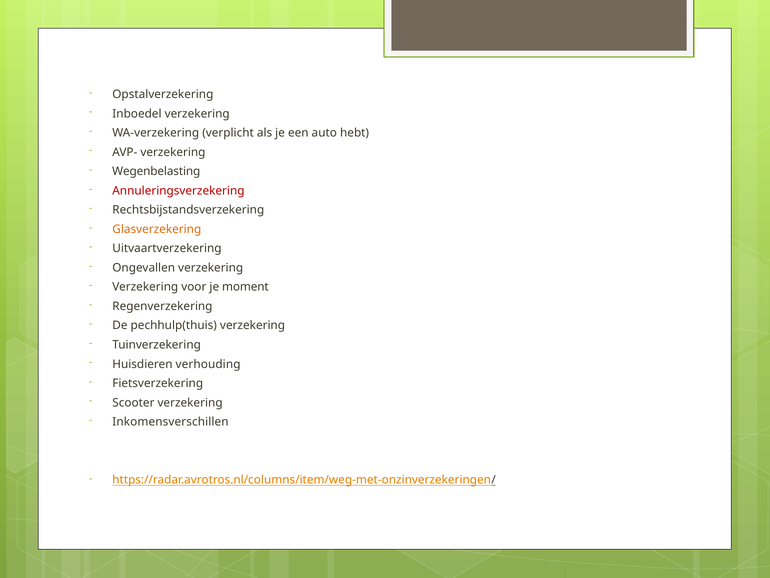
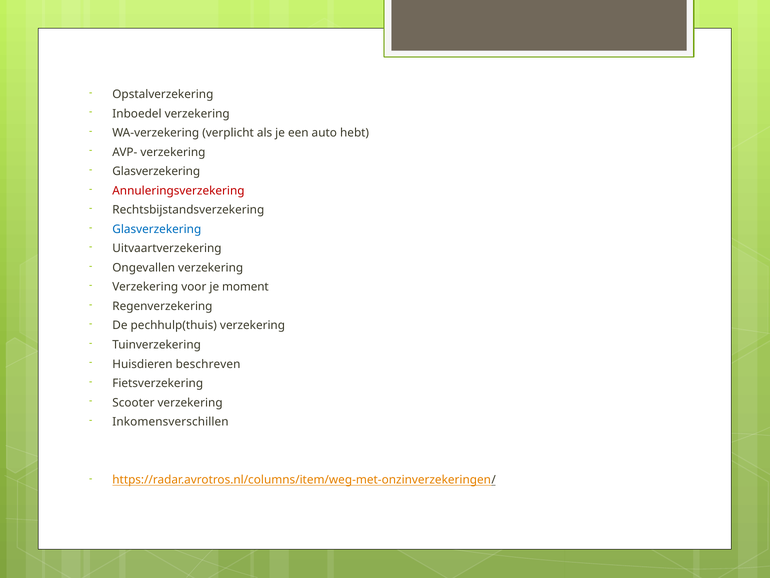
Wegenbelasting: Wegenbelasting -> Glasverzekering (156, 171)
Glasverzekering colour: orange -> blue (157, 229)
verhouding: verhouding -> beschreven (208, 364)
